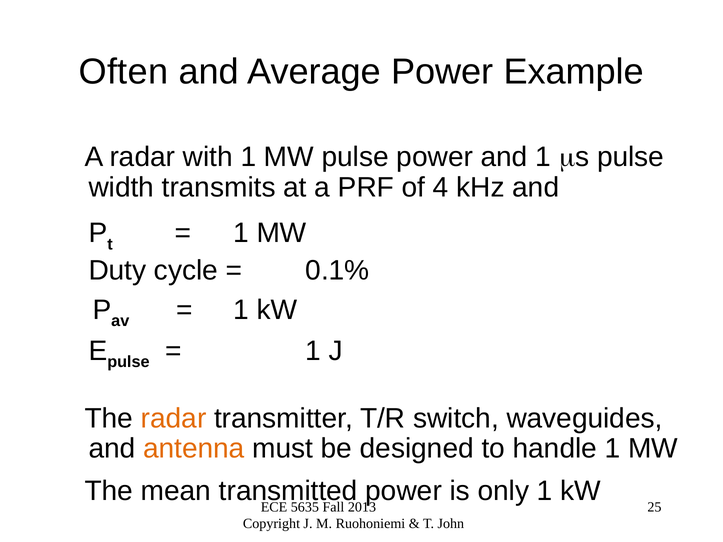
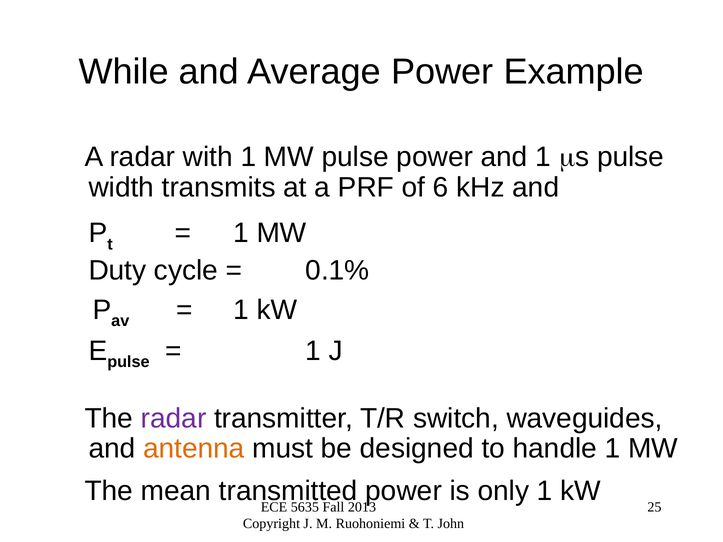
Often: Often -> While (124, 72)
4: 4 -> 6 (441, 188)
radar colour: orange -> purple (174, 419)
